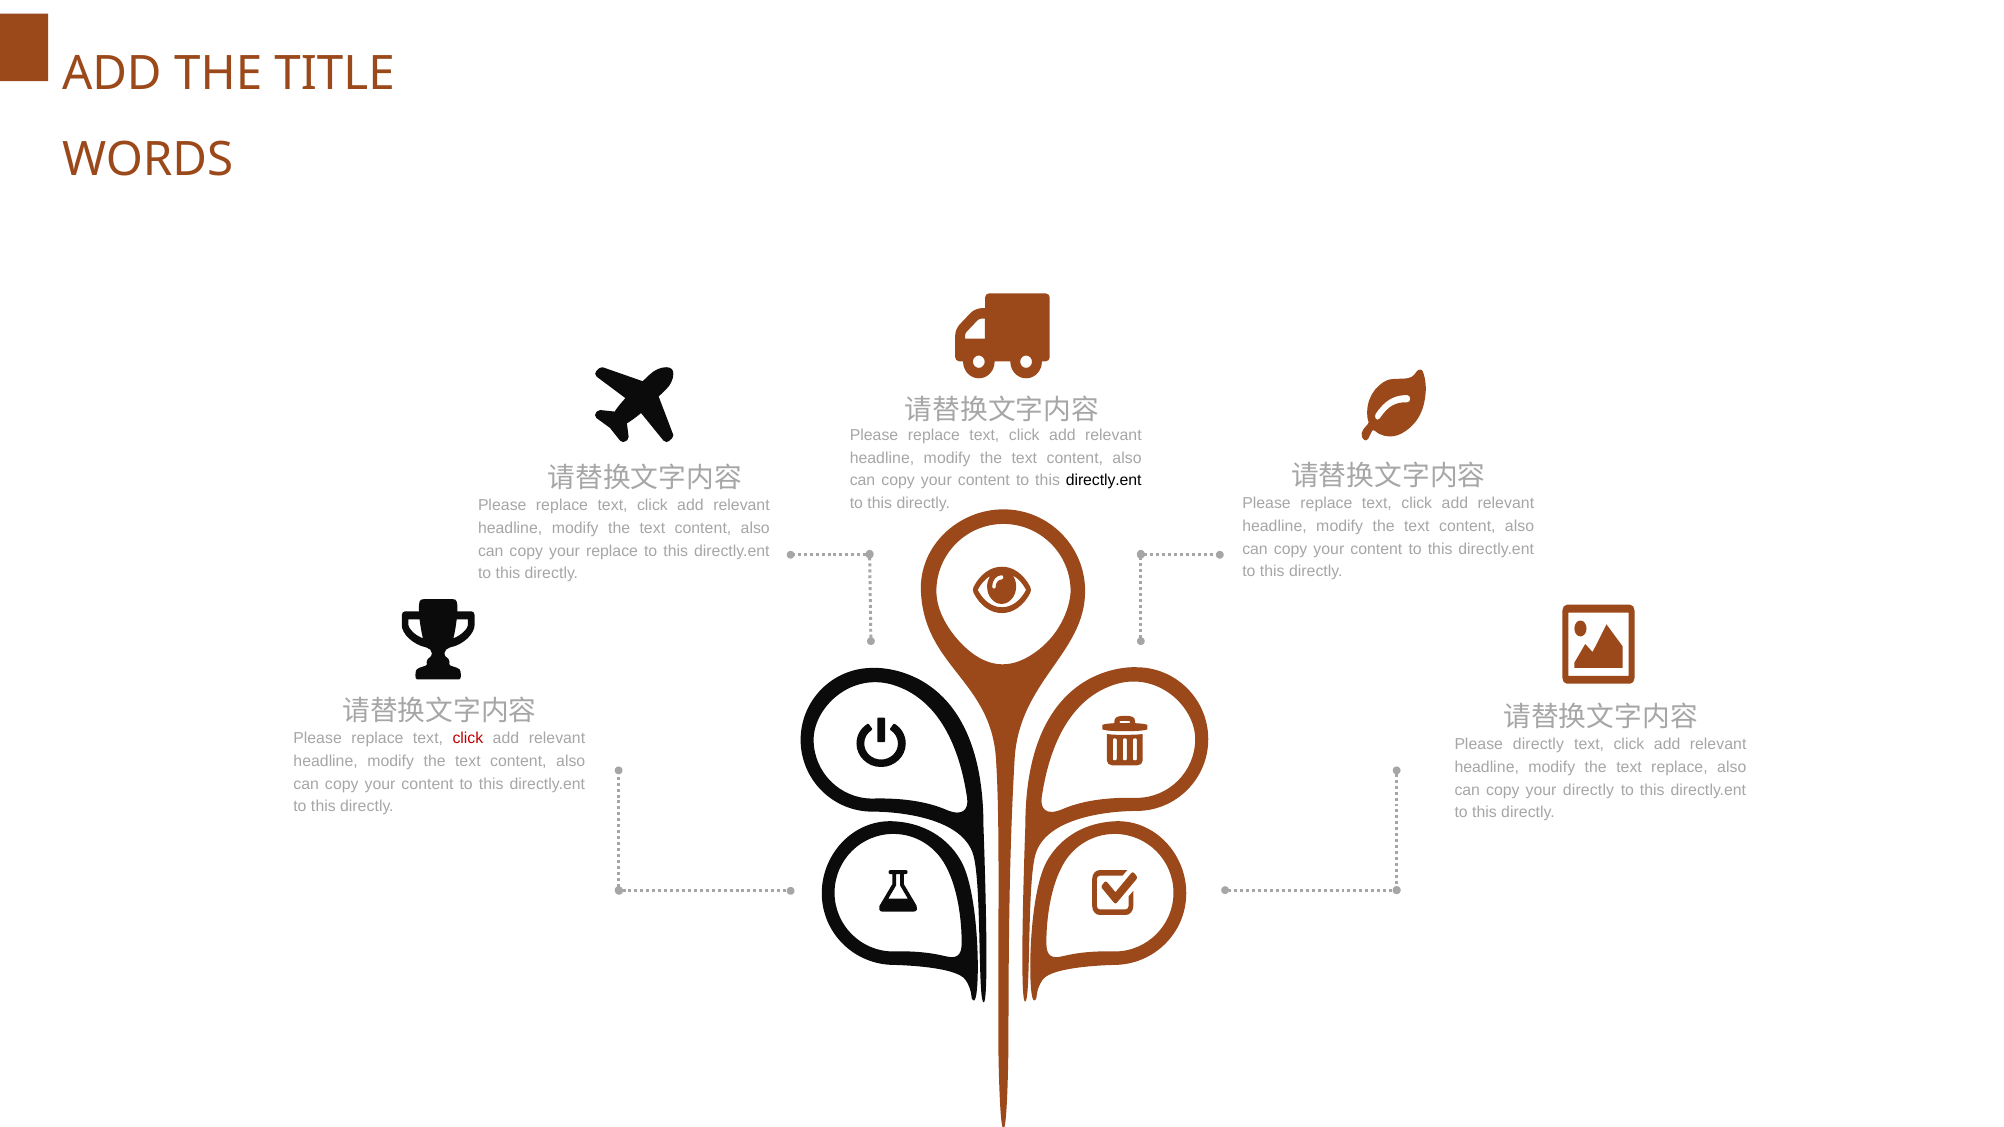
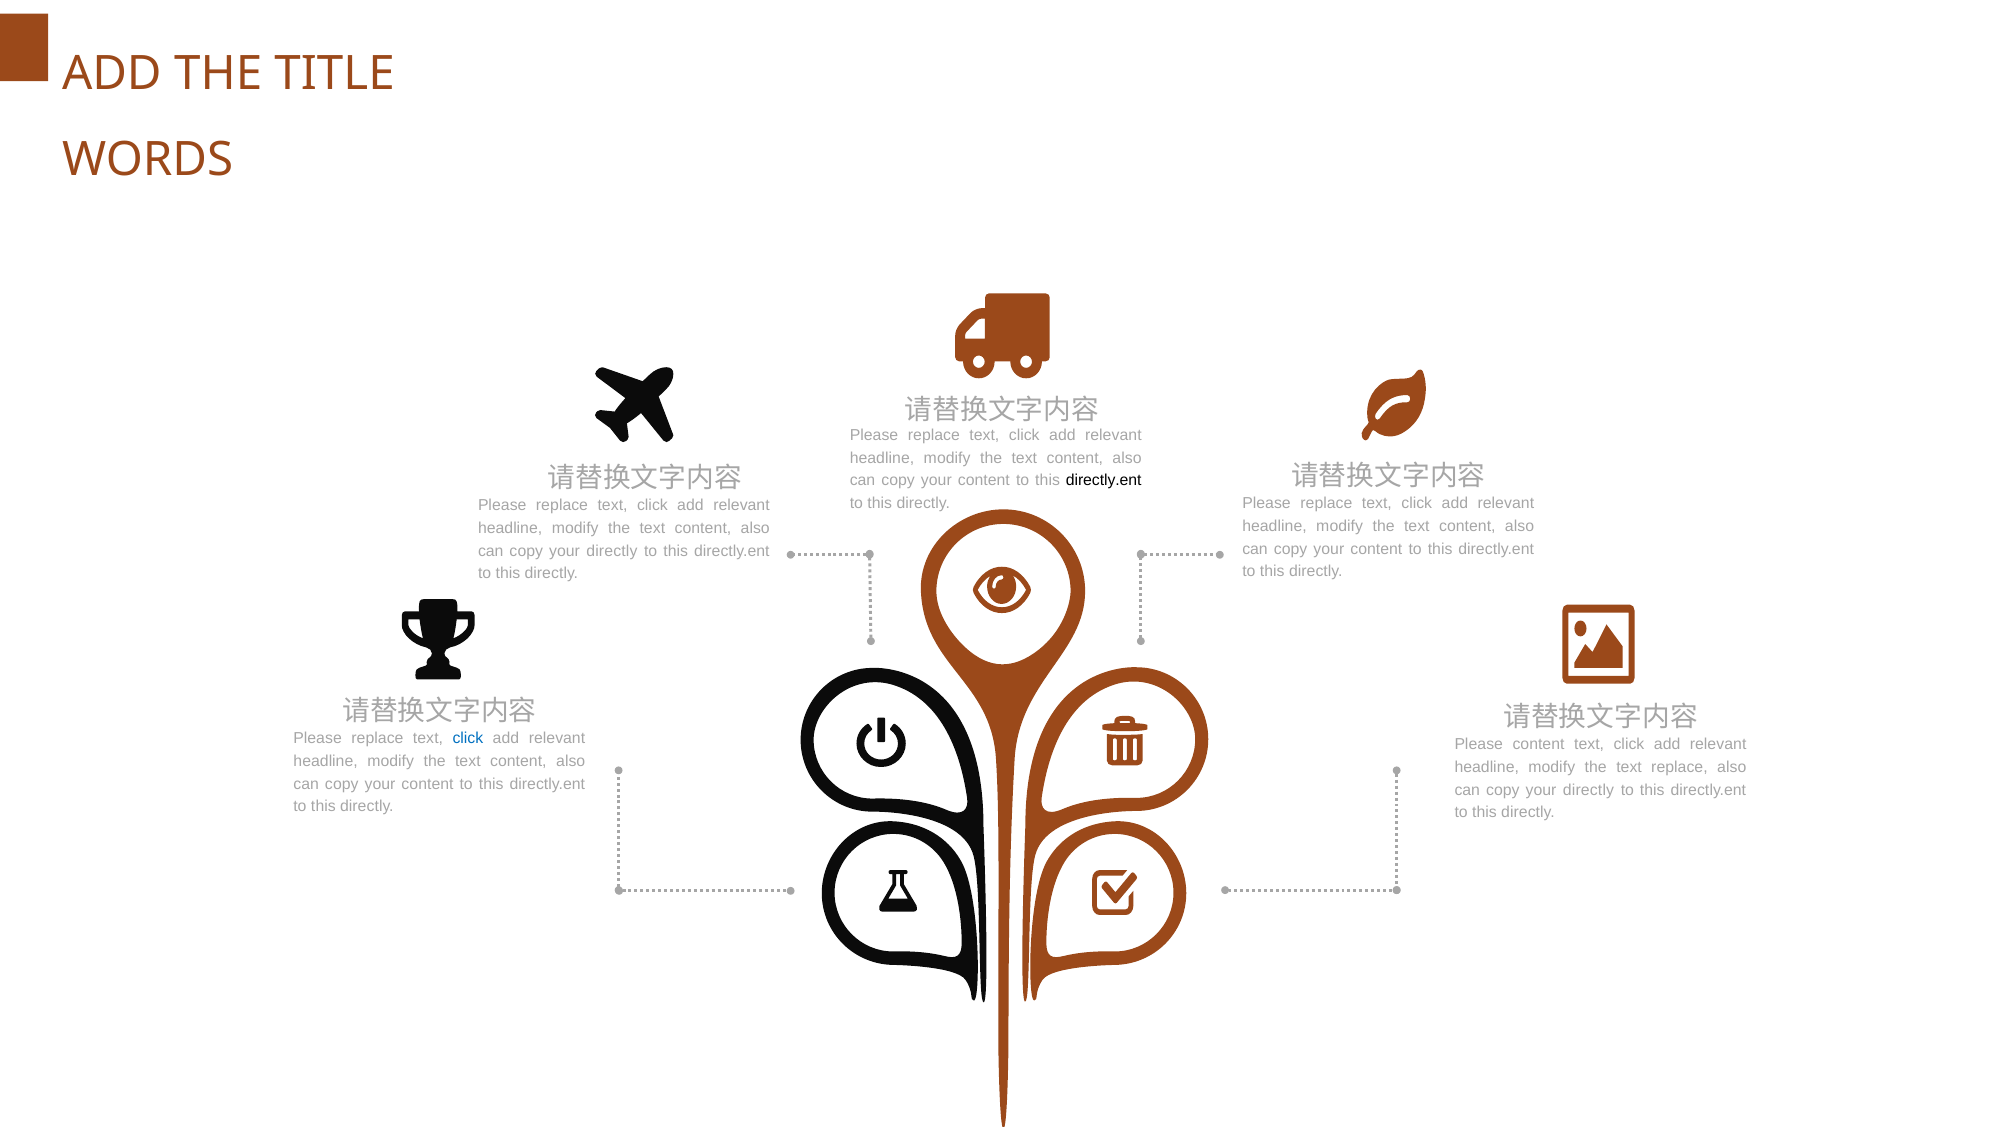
replace: replace -> directly (612, 551)
click colour: red -> blue (468, 739)
Please directly: directly -> content (1539, 745)
